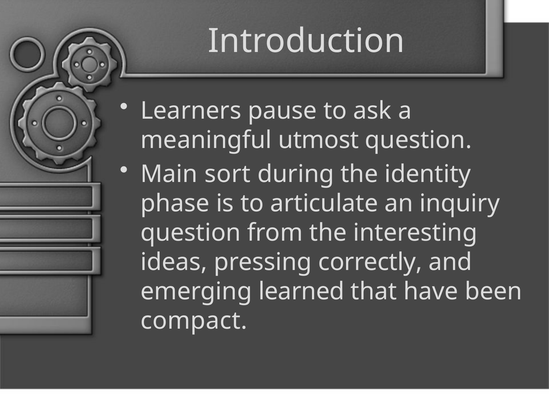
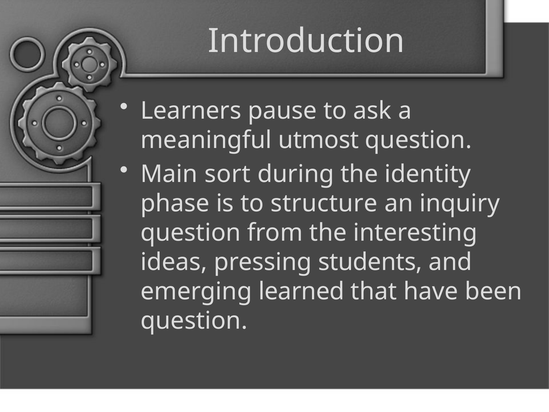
articulate: articulate -> structure (324, 203)
correctly: correctly -> students (370, 262)
compact: compact -> question (194, 320)
